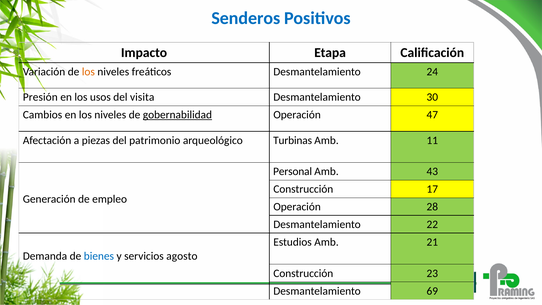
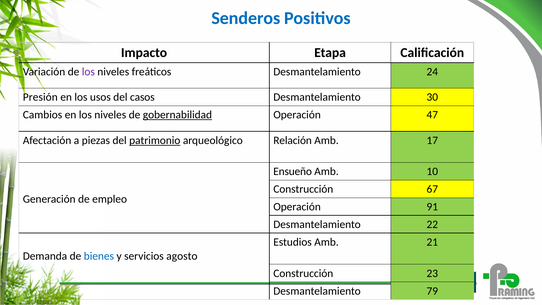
los colour: orange -> purple (88, 72)
visita: visita -> casos (142, 97)
patrimonio underline: none -> present (155, 140)
Turbinas: Turbinas -> Relación (293, 140)
11: 11 -> 17 (432, 140)
Personal: Personal -> Ensueño (293, 171)
43: 43 -> 10 (432, 171)
17: 17 -> 67 (432, 189)
28: 28 -> 91 (432, 207)
69: 69 -> 79 (432, 291)
